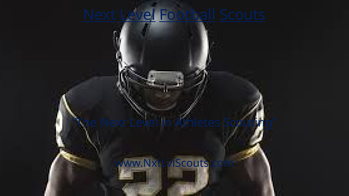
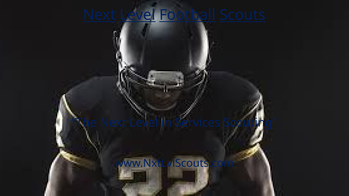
Athletes: Athletes -> Services (198, 123)
